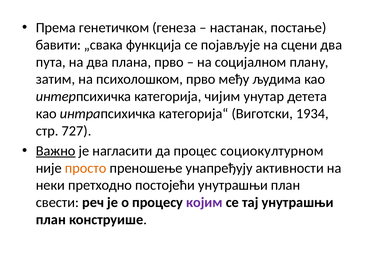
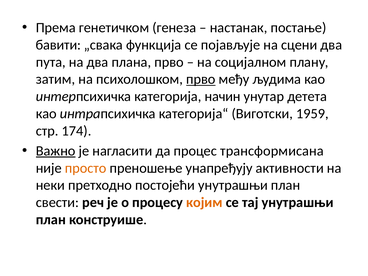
прво underline: none -> present (201, 79)
чијим: чијим -> начин (223, 96)
1934: 1934 -> 1959 (312, 114)
727: 727 -> 174 (77, 131)
социокултурном: социокултурном -> трансформисана (272, 151)
којим colour: purple -> orange (204, 202)
